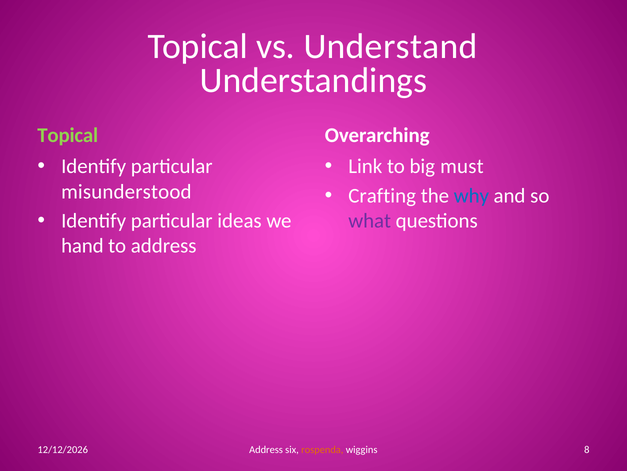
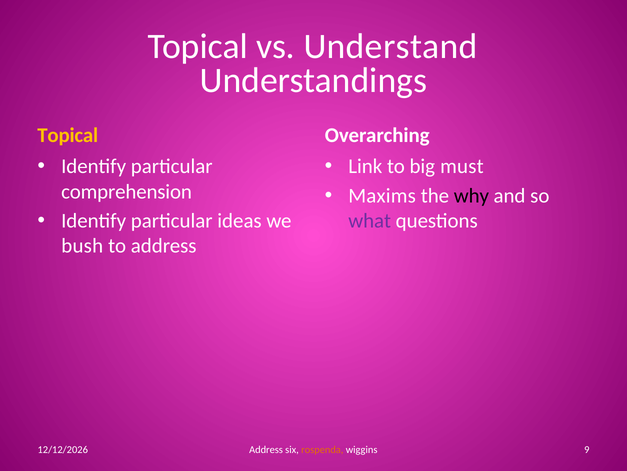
Topical colour: light green -> yellow (68, 135)
misunderstood: misunderstood -> comprehension (127, 191)
Crafting: Crafting -> Maxims (382, 196)
why colour: blue -> black (471, 196)
hand: hand -> bush (82, 246)
8: 8 -> 9 (587, 449)
